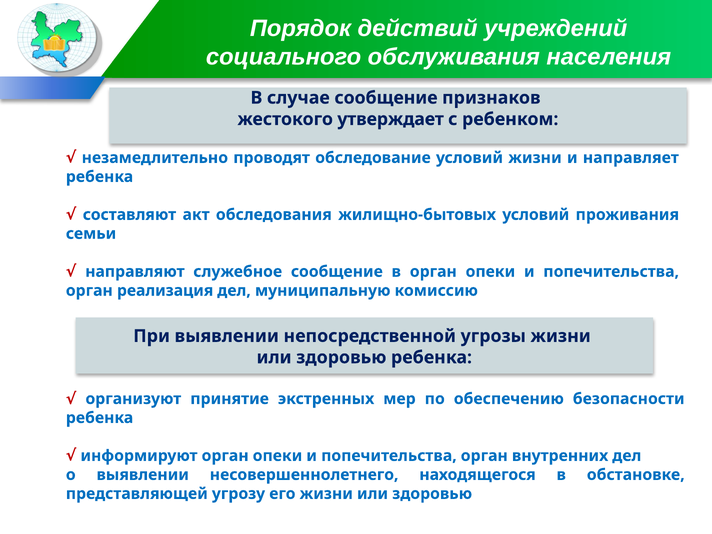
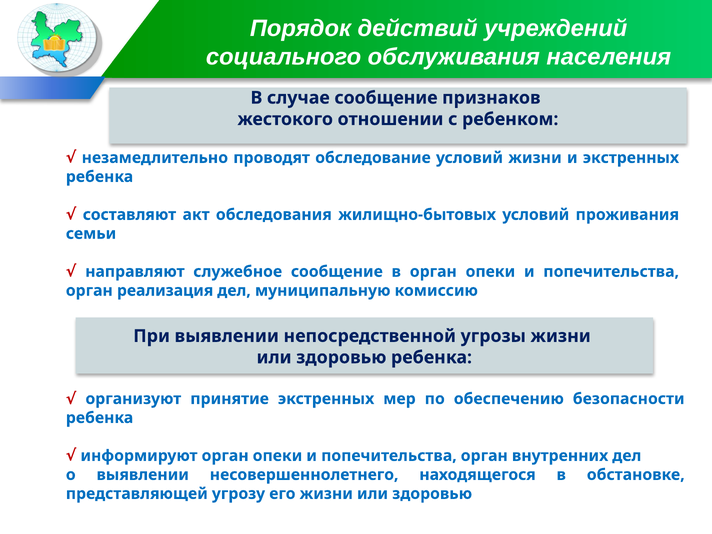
утверждает: утверждает -> отношении (391, 119)
и направляет: направляет -> экстренных (631, 158)
